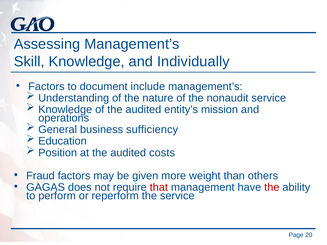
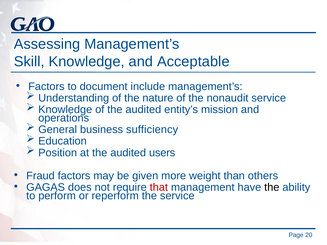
Individually: Individually -> Acceptable (193, 62)
costs: costs -> users (162, 153)
the colour: red -> black (272, 187)
